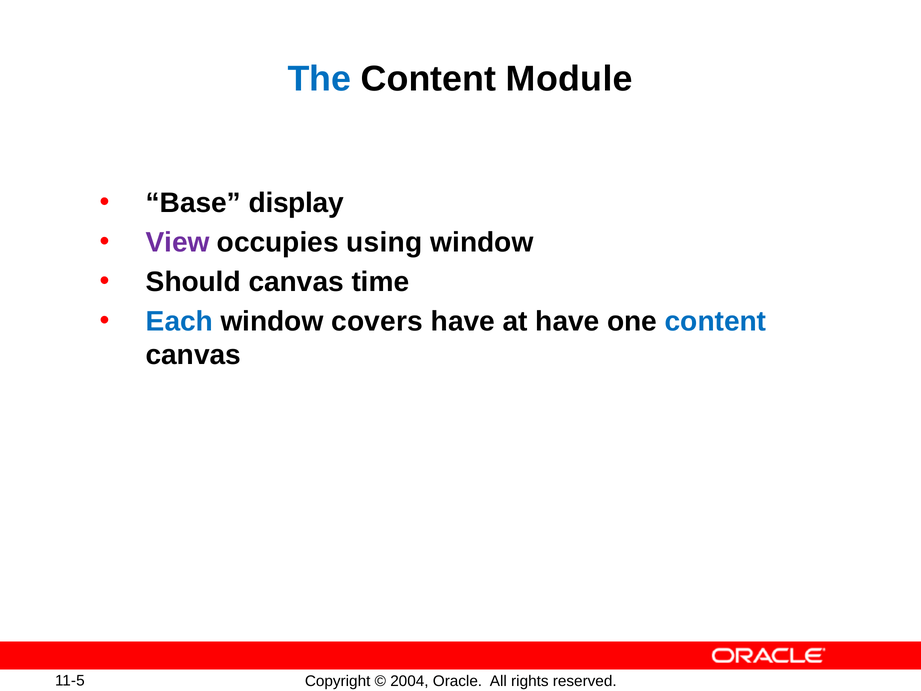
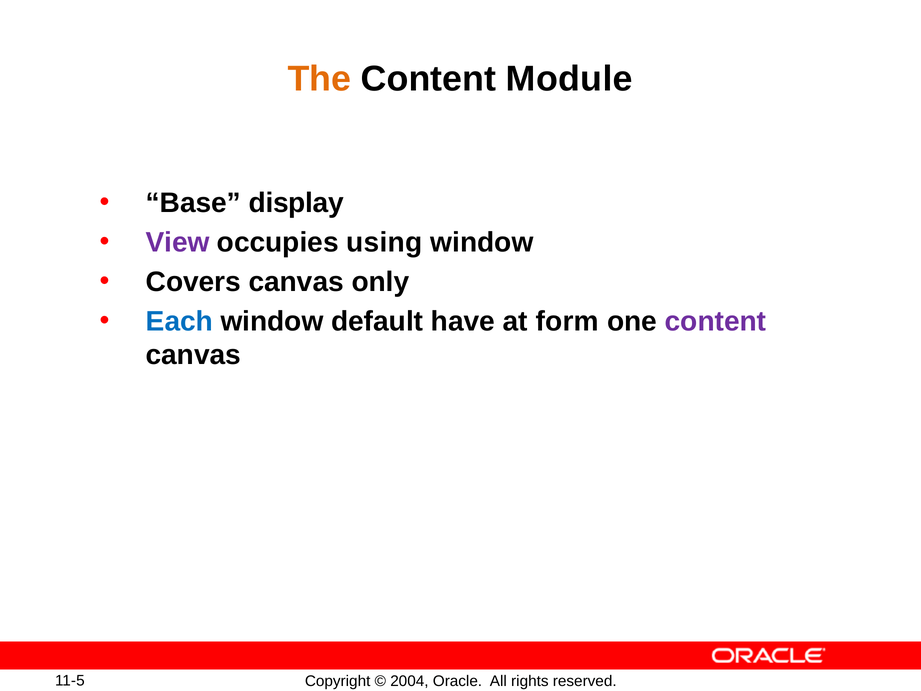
The colour: blue -> orange (319, 79)
Should: Should -> Covers (193, 282)
time: time -> only (380, 282)
covers: covers -> default (377, 321)
at have: have -> form (567, 321)
content colour: blue -> purple (716, 321)
